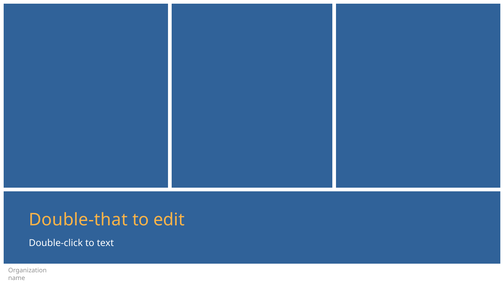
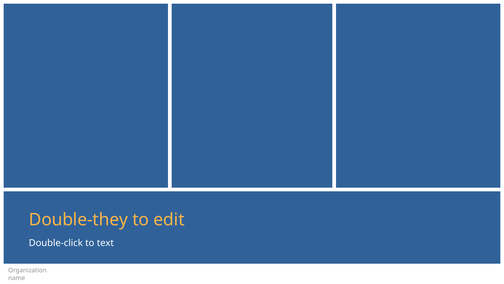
Double-that: Double-that -> Double-they (78, 219)
